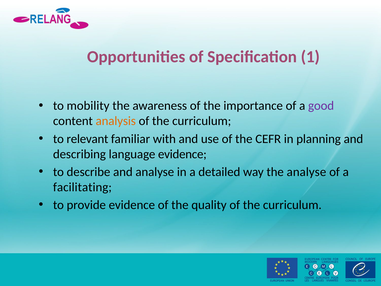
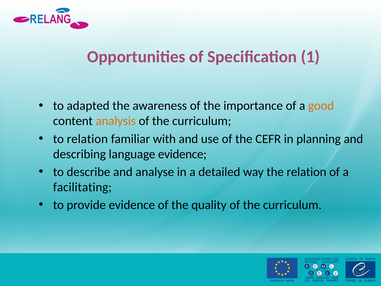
mobility: mobility -> adapted (88, 106)
good colour: purple -> orange (321, 106)
to relevant: relevant -> relation (87, 139)
the analyse: analyse -> relation (307, 172)
